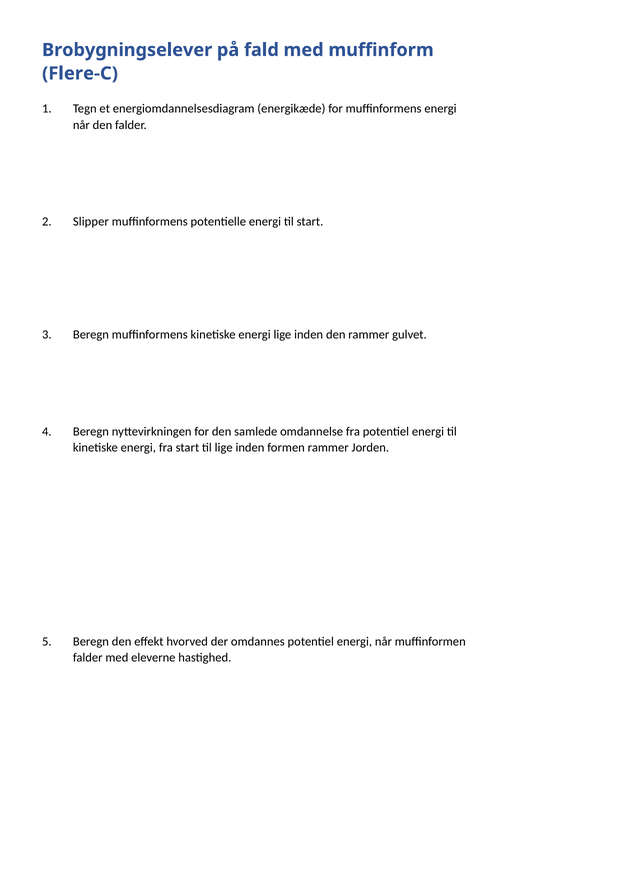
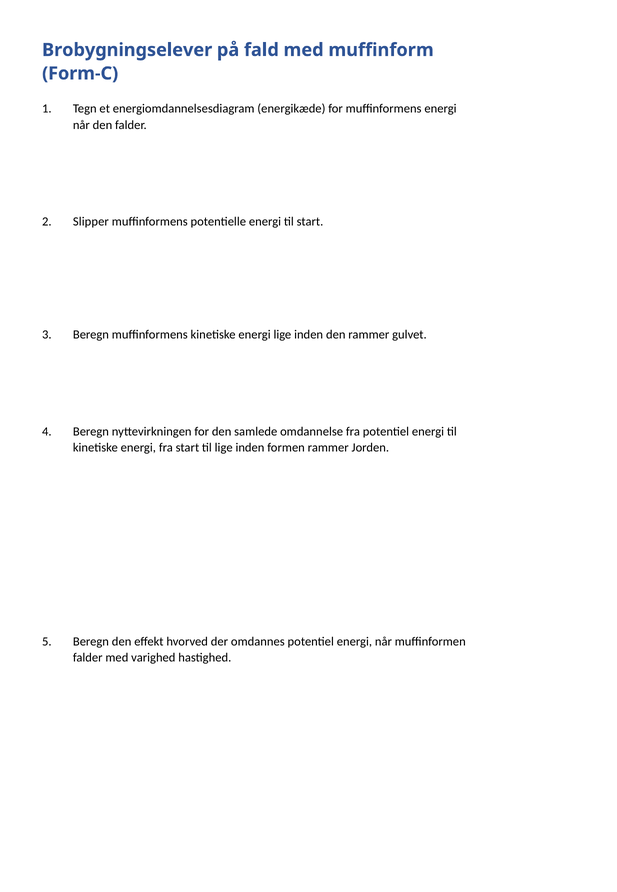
Flere-C: Flere-C -> Form-C (80, 73)
eleverne: eleverne -> varighed (153, 657)
